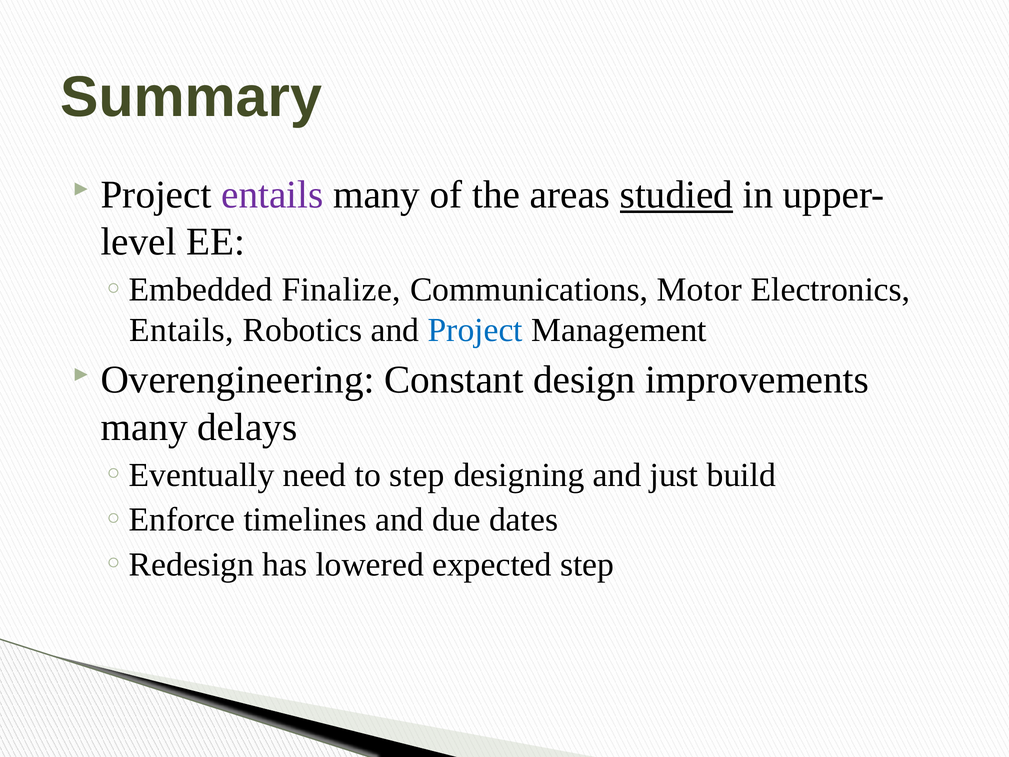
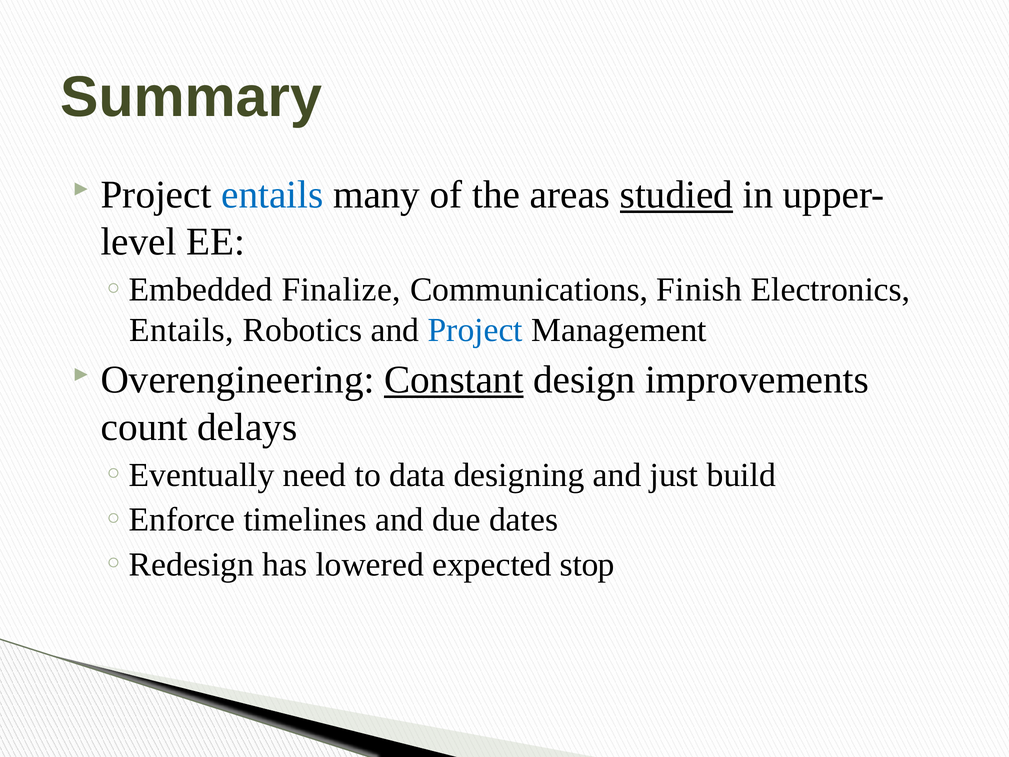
entails colour: purple -> blue (272, 195)
Motor: Motor -> Finish (699, 290)
Constant underline: none -> present (454, 380)
many: many -> count (144, 427)
to step: step -> data (417, 475)
expected step: step -> stop (587, 565)
